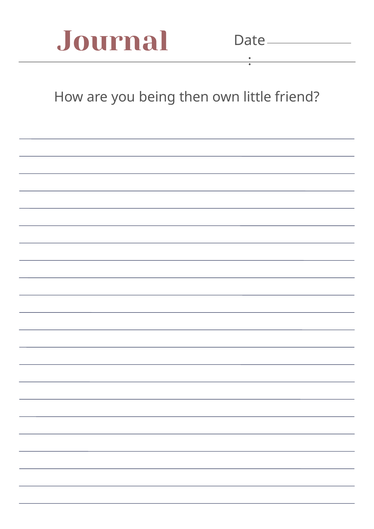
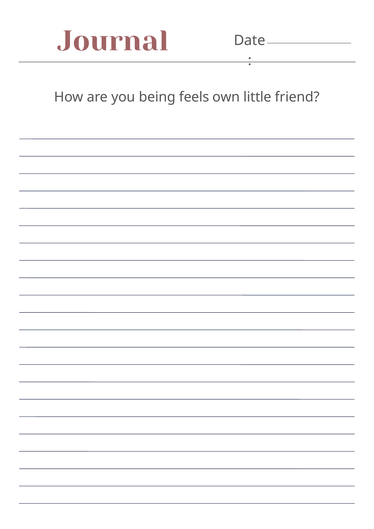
then: then -> feels (194, 97)
